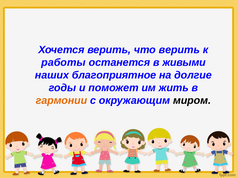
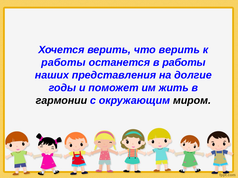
в живыми: живыми -> работы (184, 63)
благоприятное: благоприятное -> представления (114, 75)
гармонии colour: orange -> black (61, 101)
